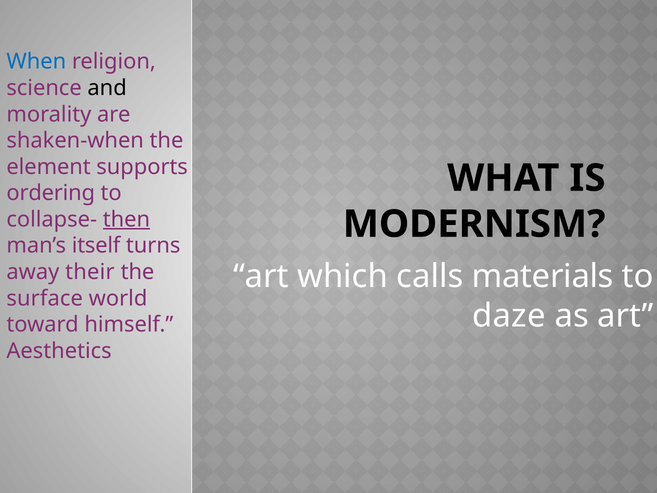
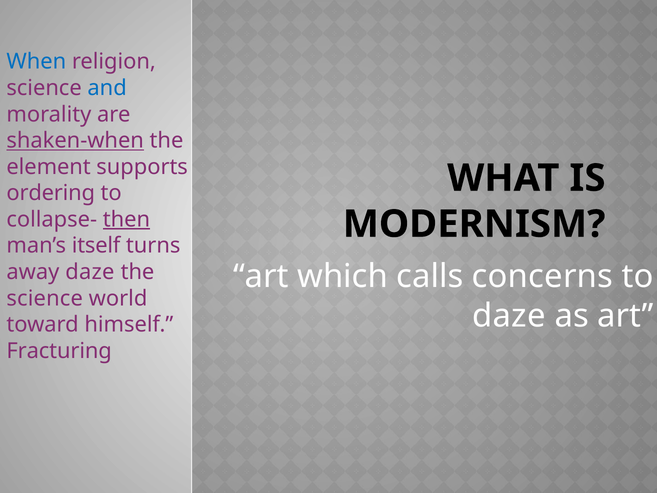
and colour: black -> blue (107, 88)
shaken-when underline: none -> present (75, 141)
away their: their -> daze (90, 272)
materials: materials -> concerns (542, 276)
surface: surface -> science (45, 298)
Aesthetics: Aesthetics -> Fracturing (59, 351)
